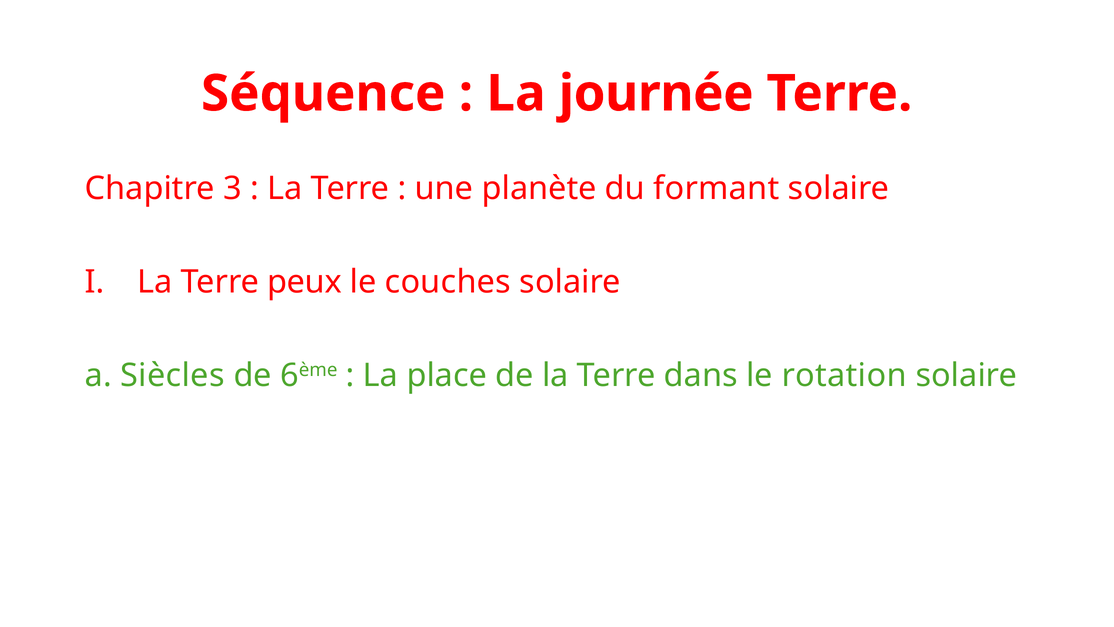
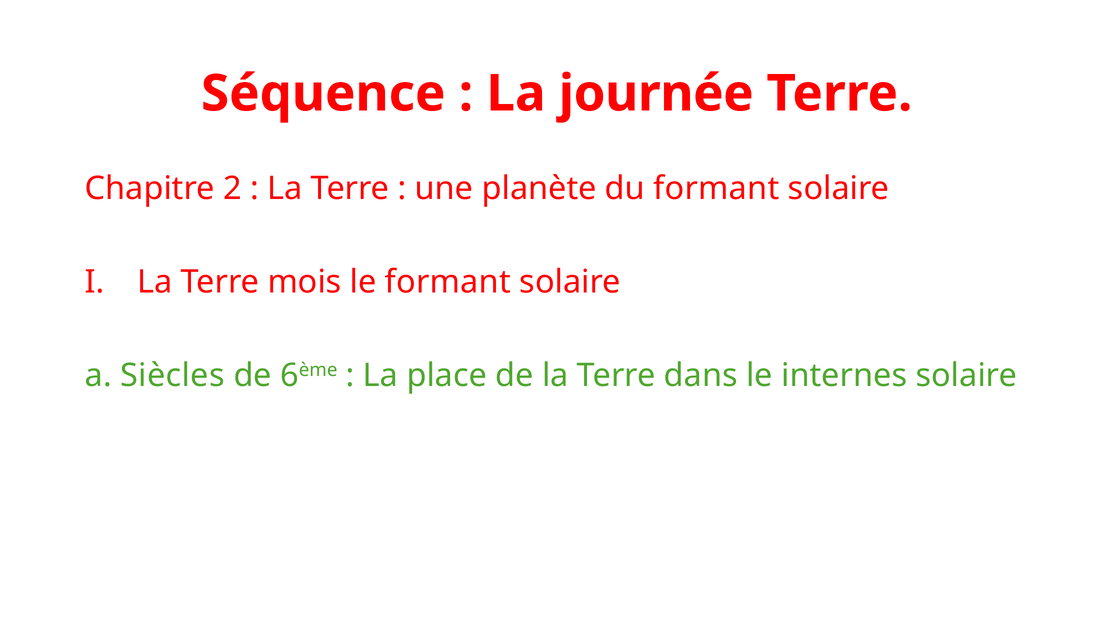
3: 3 -> 2 (233, 188)
peux: peux -> mois (304, 282)
le couches: couches -> formant (448, 282)
rotation: rotation -> internes (844, 375)
